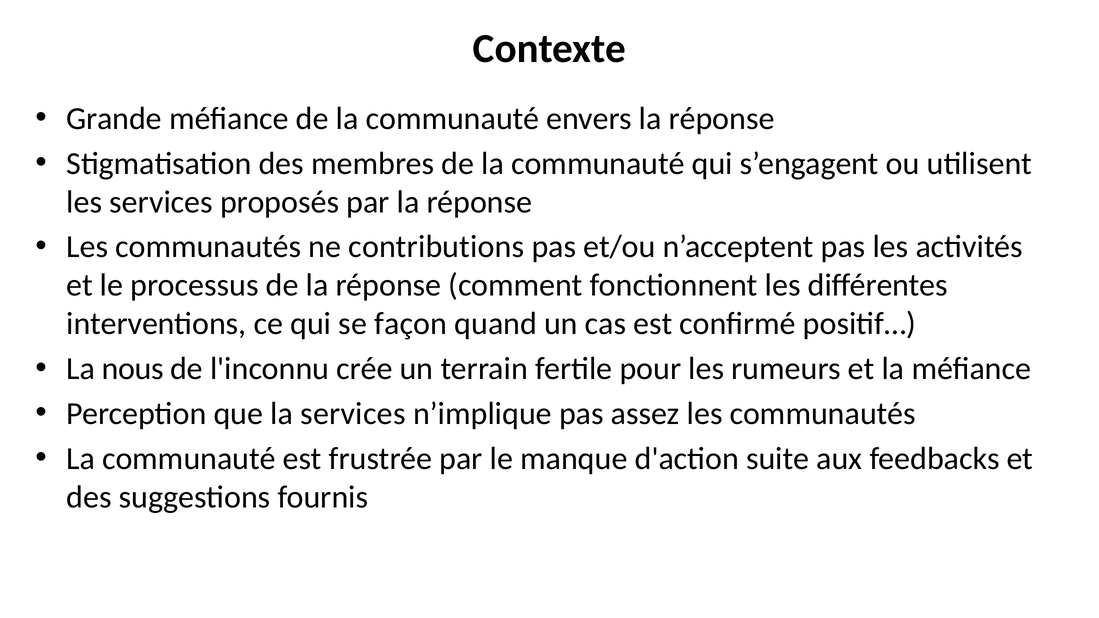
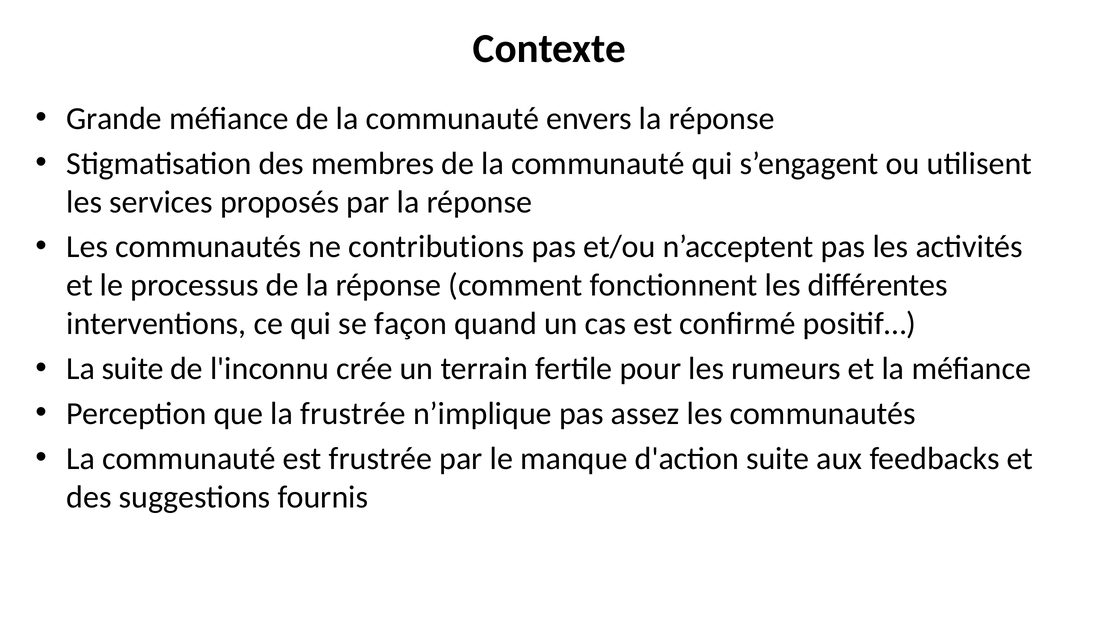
La nous: nous -> suite (133, 369)
la services: services -> frustrée (353, 414)
